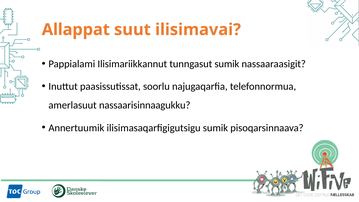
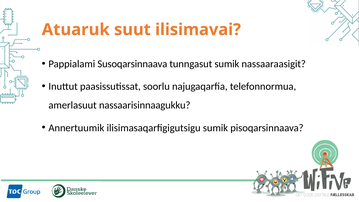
Allappat: Allappat -> Atuaruk (76, 30)
Ilisimariikkannut: Ilisimariikkannut -> Susoqarsinnaava (132, 64)
